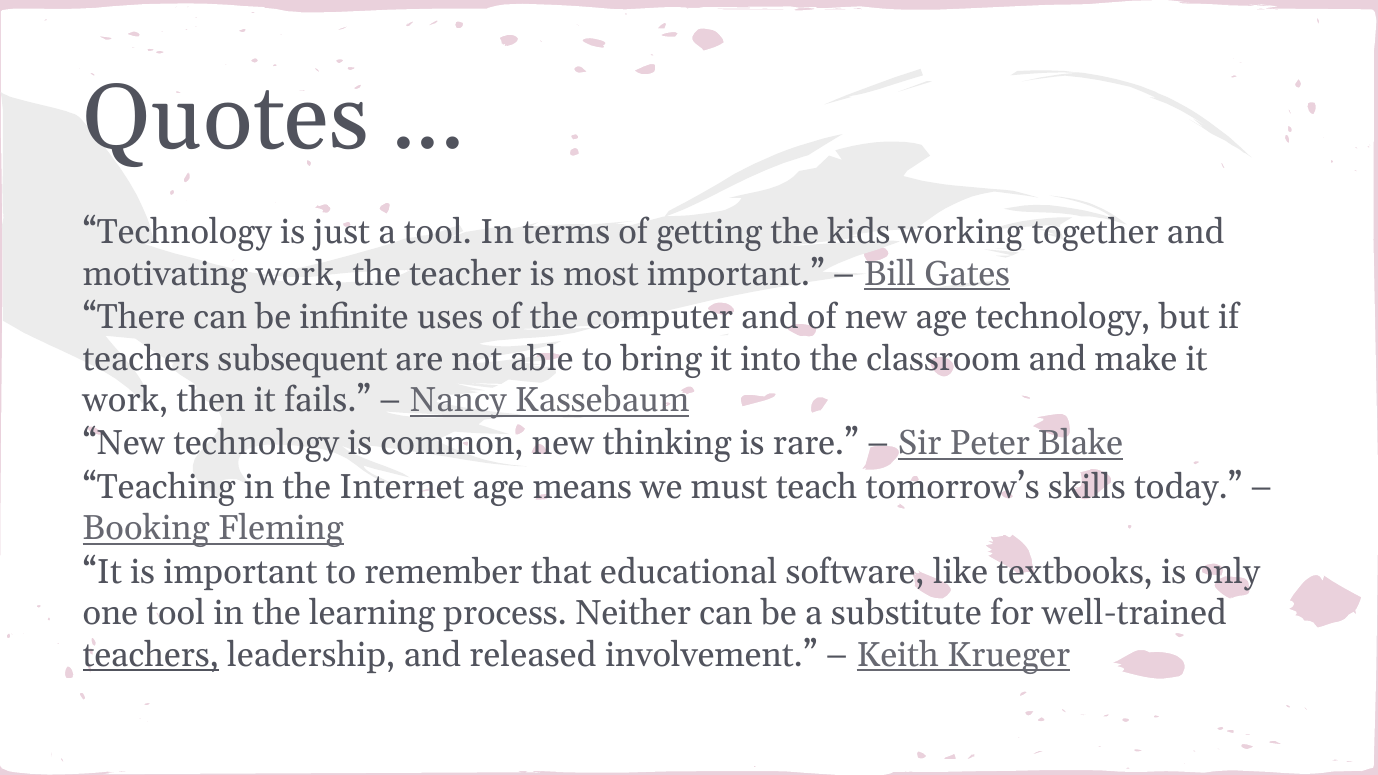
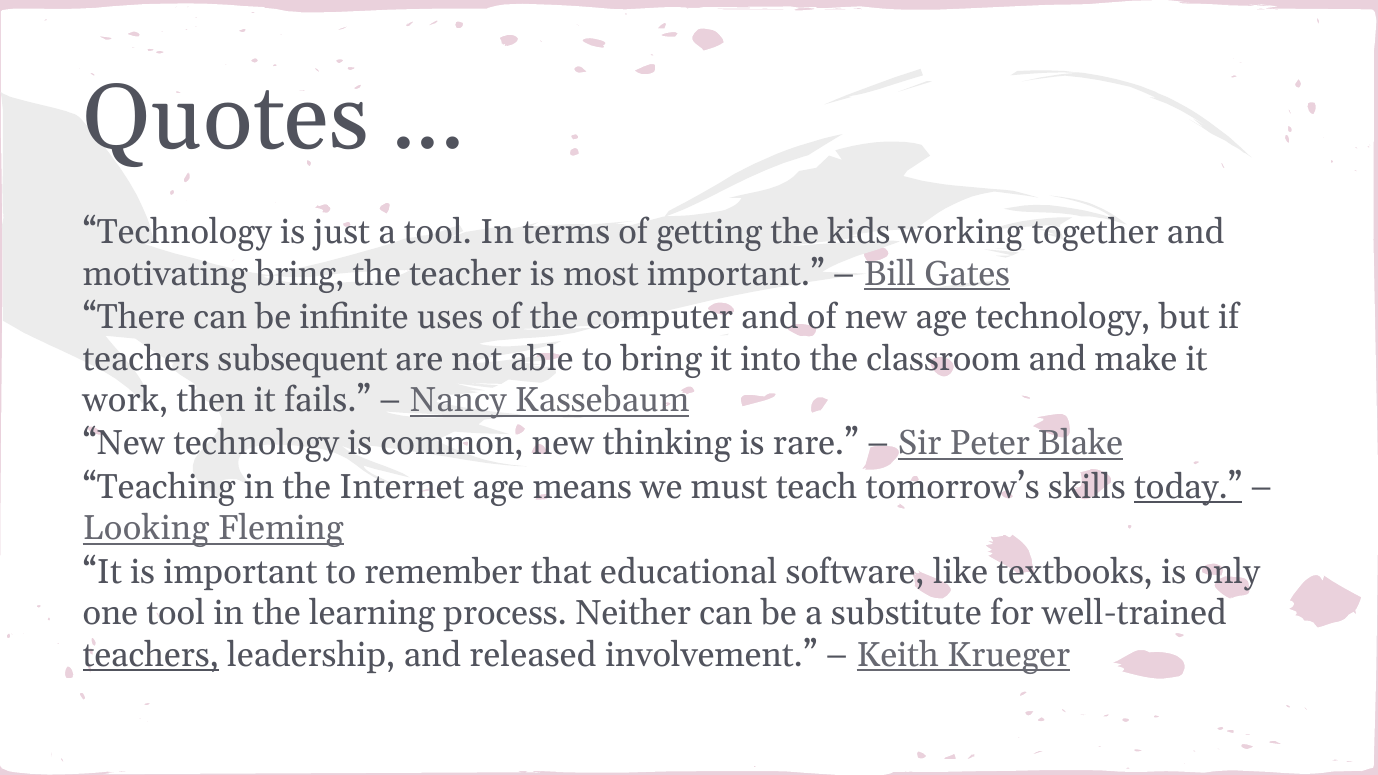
motivating work: work -> bring (300, 274)
today underline: none -> present (1188, 487)
Booking: Booking -> Looking (146, 529)
